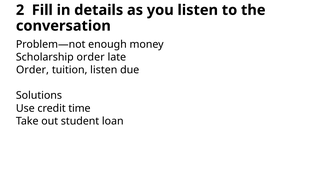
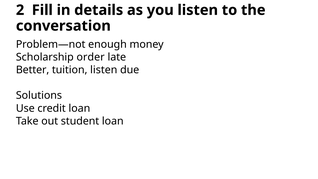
Order: Order -> Better (33, 70)
credit time: time -> loan (79, 108)
